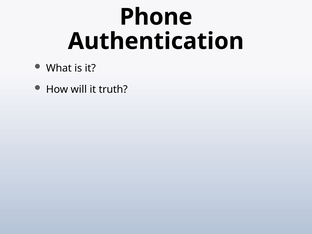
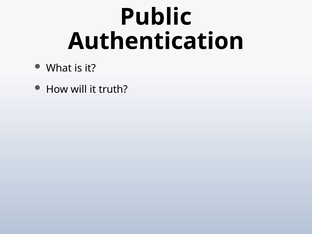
Phone: Phone -> Public (156, 17)
